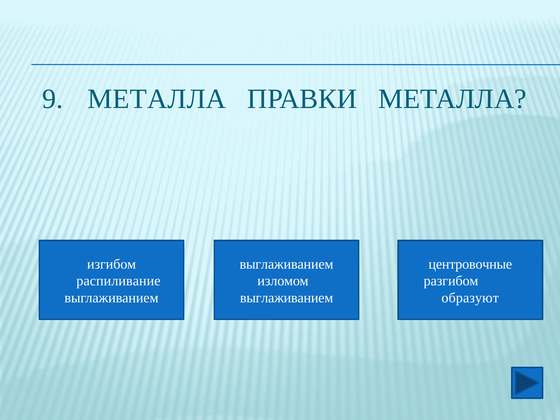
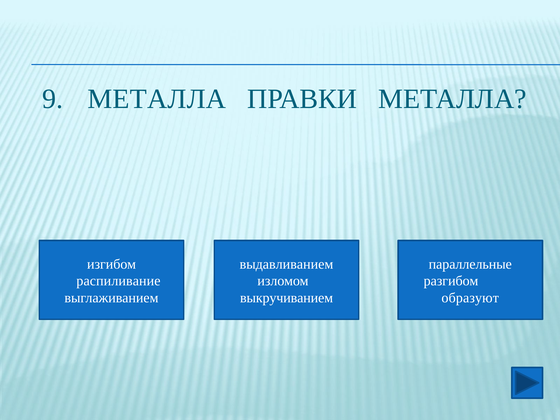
выглаживанием: выглаживанием -> выдавливанием (286, 264)
центровочные: центровочные -> параллельные (470, 264)
выглаживанием: выглаживанием -> выкручиванием (287, 298)
